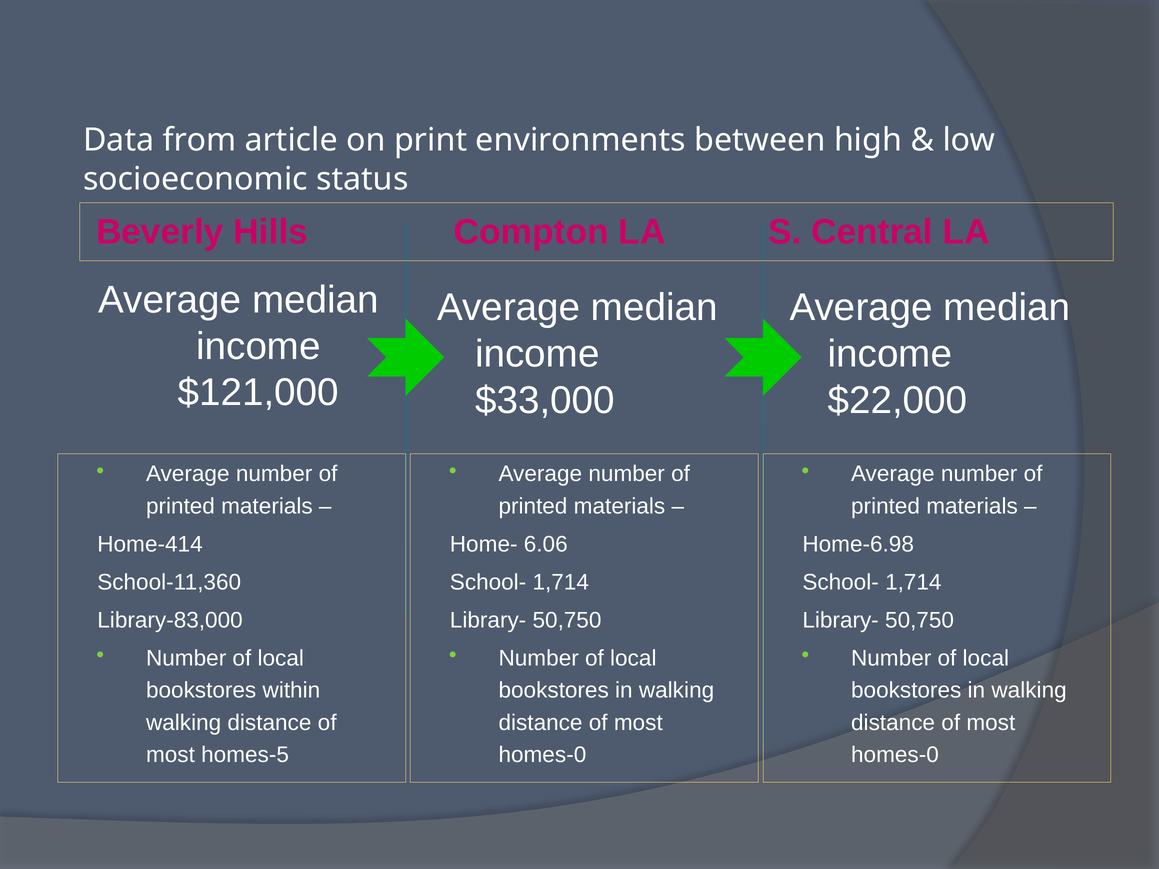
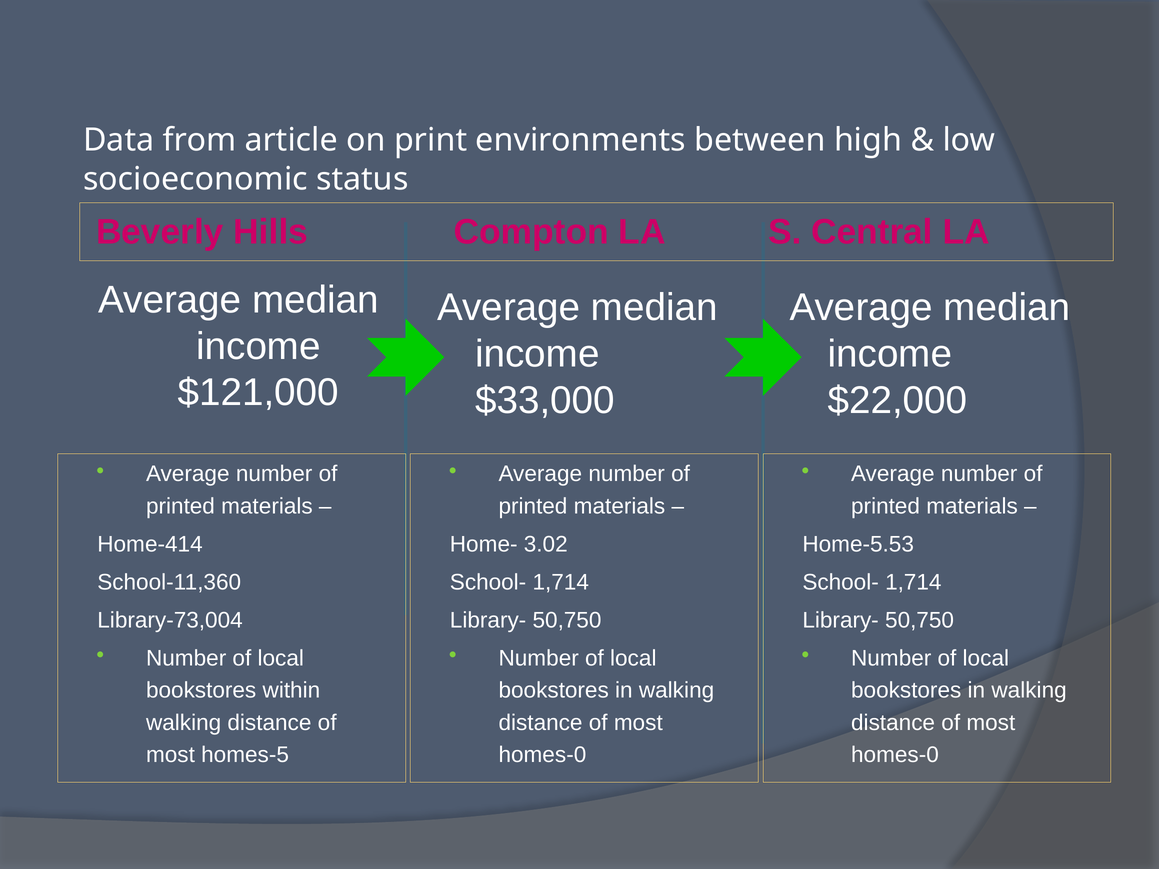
6.06: 6.06 -> 3.02 (546, 544)
Home-6.98: Home-6.98 -> Home-5.53 (858, 544)
Library-83,000: Library-83,000 -> Library-73,004 (170, 620)
